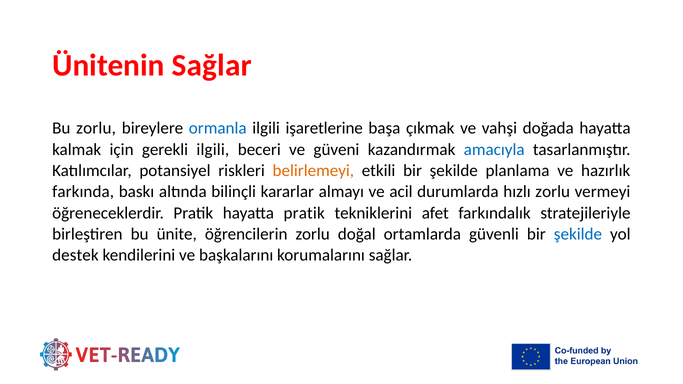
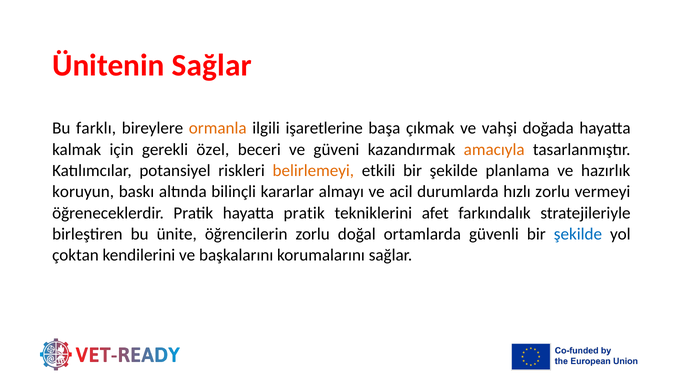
Bu zorlu: zorlu -> farklı (96, 128)
ormanla colour: blue -> orange (218, 128)
gerekli ilgili: ilgili -> özel (213, 150)
amacıyla colour: blue -> orange (494, 150)
farkında: farkında -> koruyun (83, 192)
destek: destek -> çoktan (75, 255)
